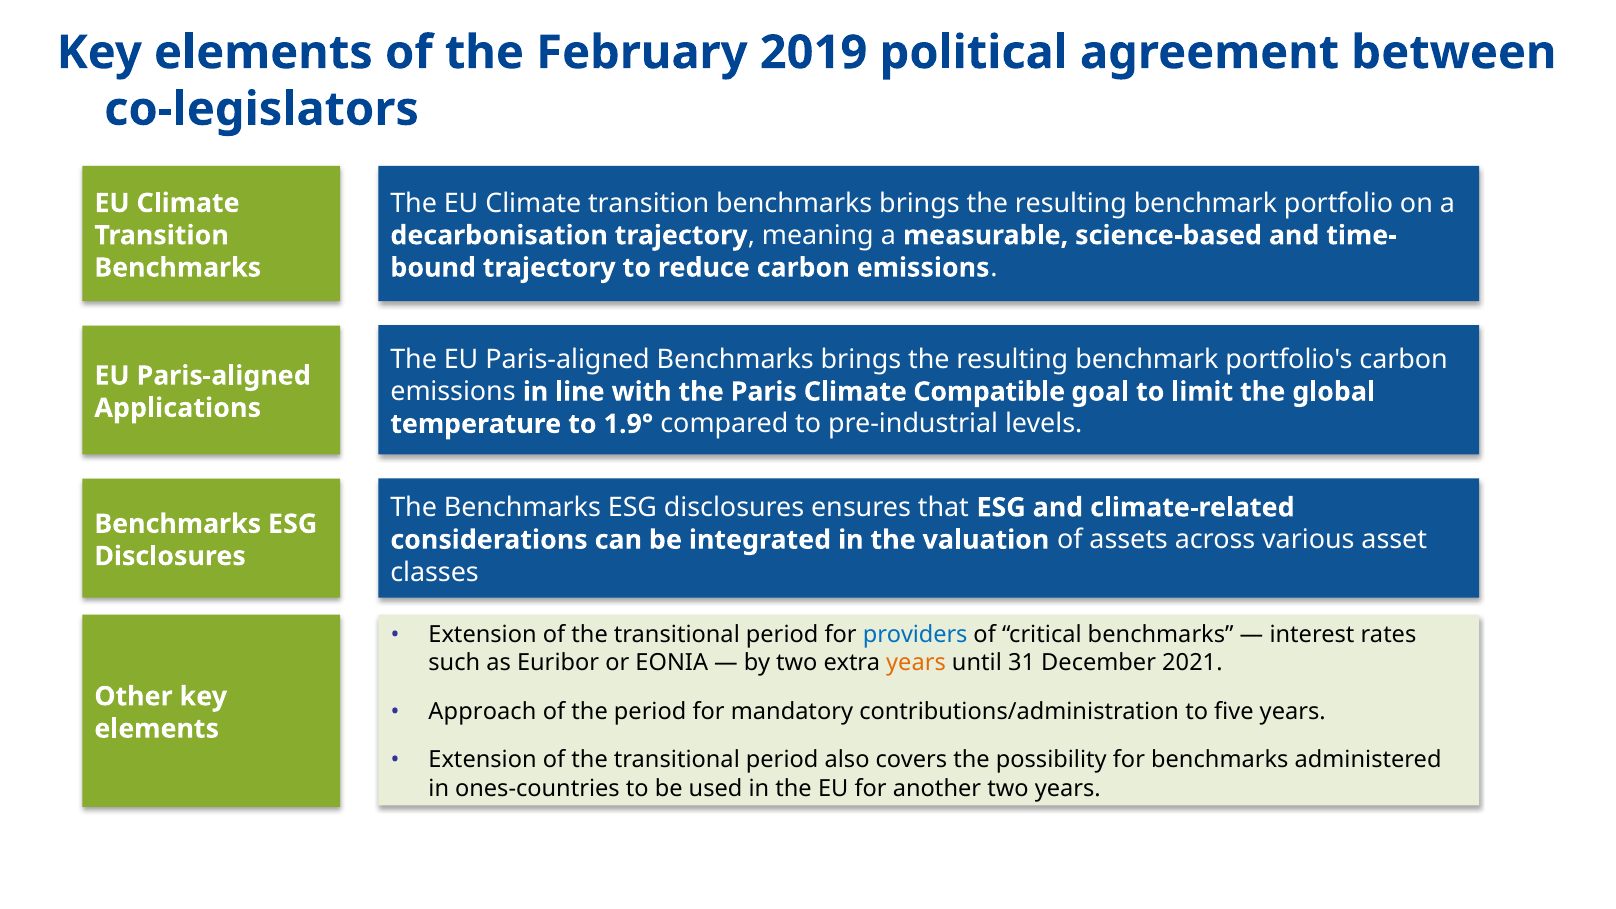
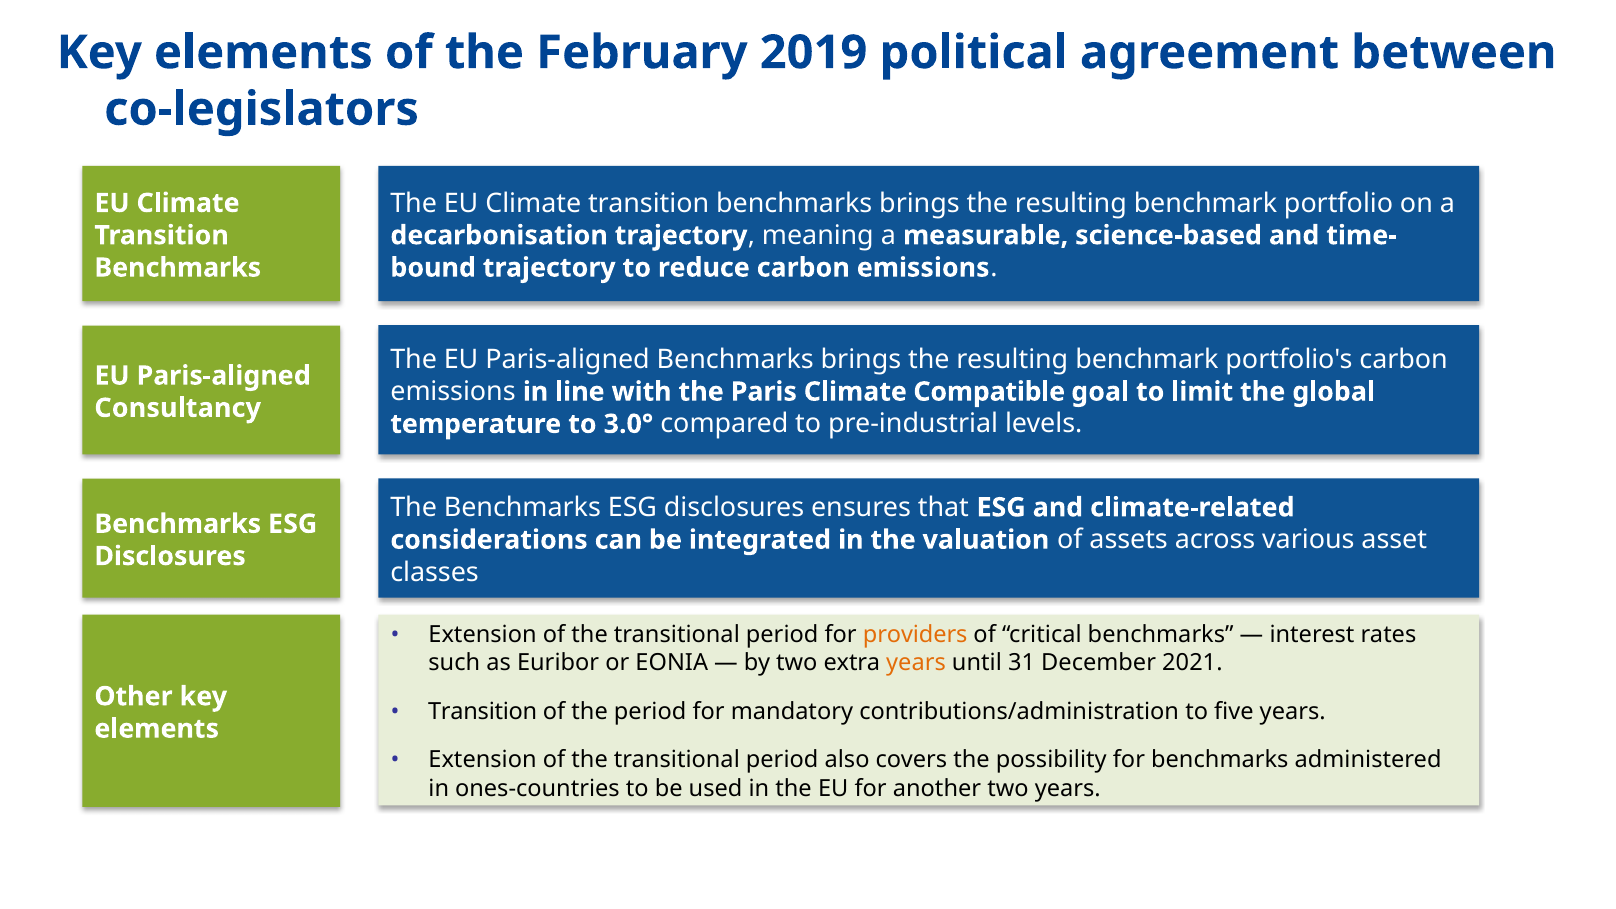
Applications: Applications -> Consultancy (178, 408)
1.9°: 1.9° -> 3.0° (628, 424)
providers colour: blue -> orange (915, 635)
Approach: Approach -> Transition (483, 712)
